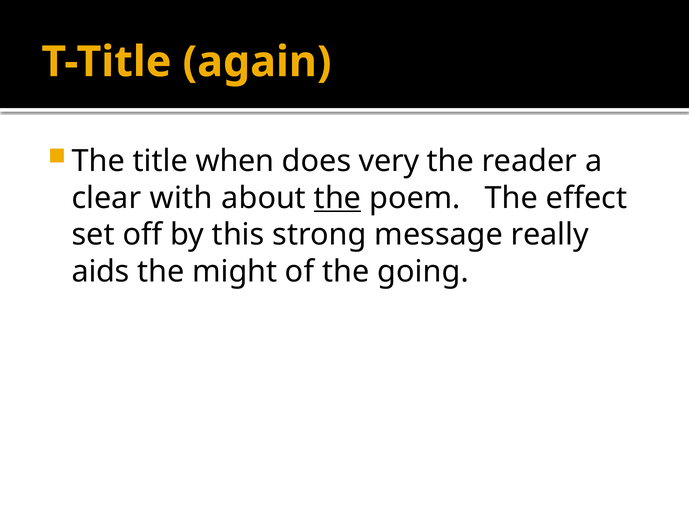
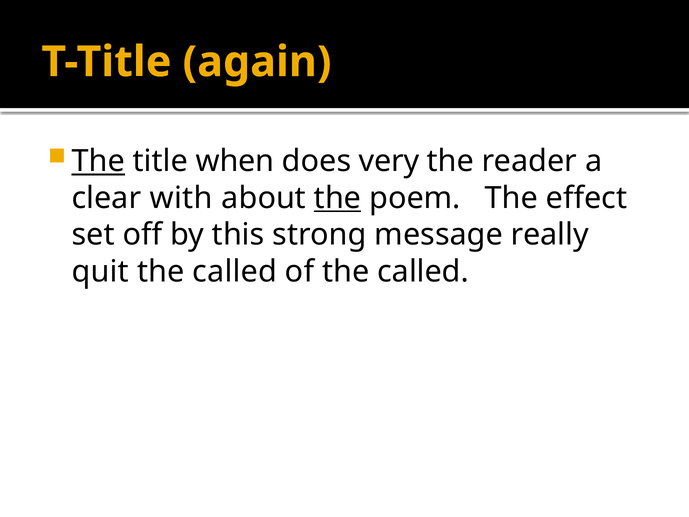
The underline: none -> present (98, 161)
aids: aids -> quit (100, 271)
might: might -> called (235, 271)
of the going: going -> called (423, 271)
